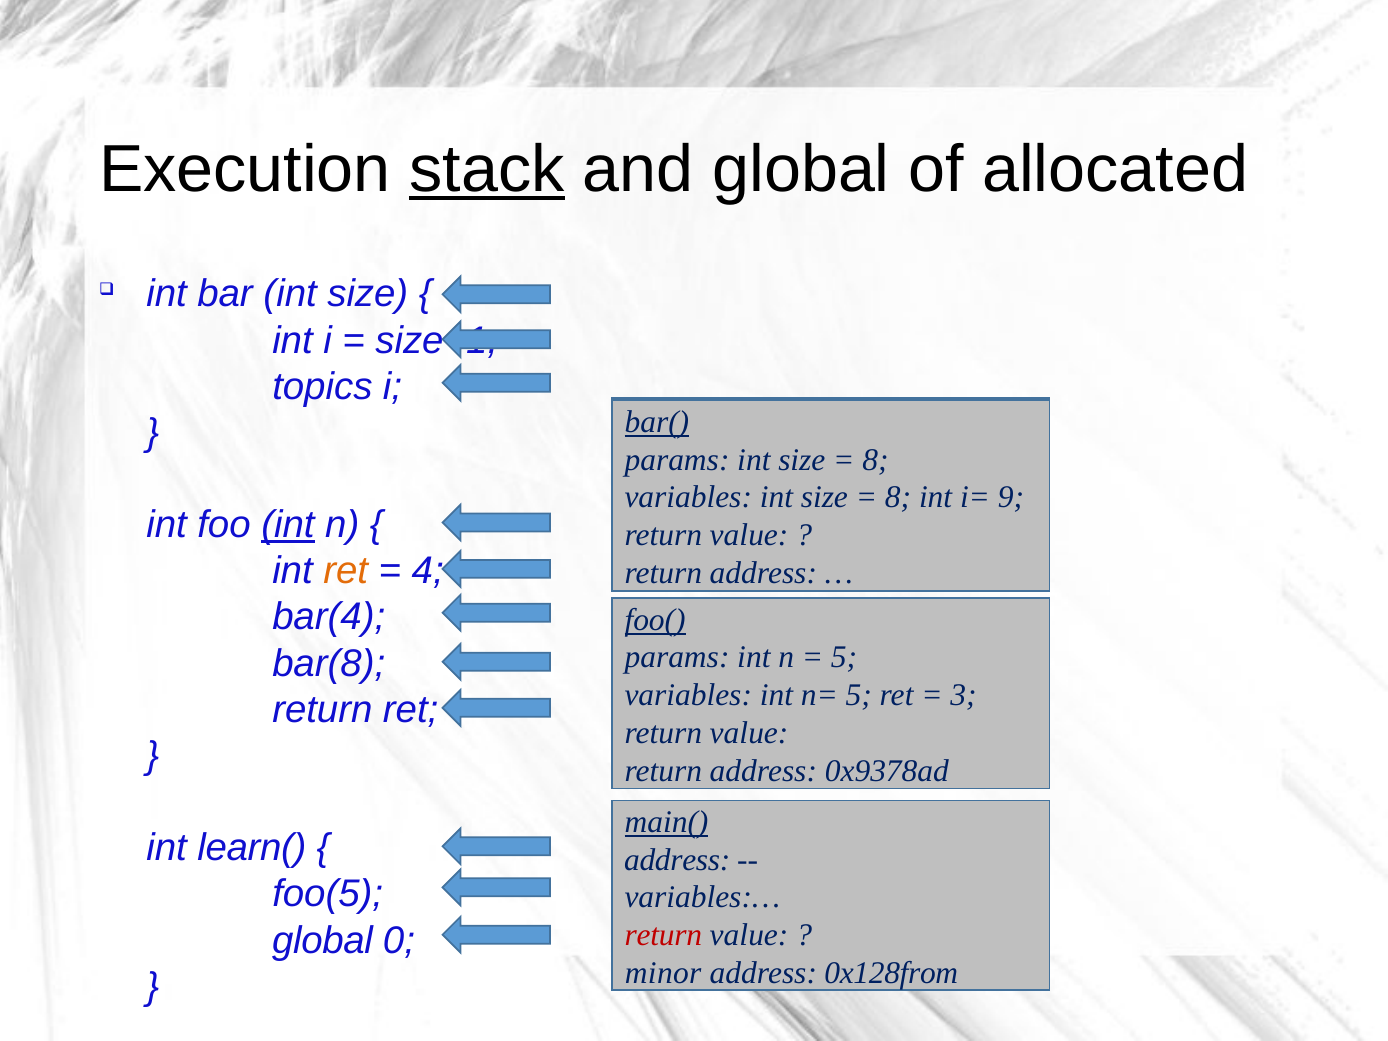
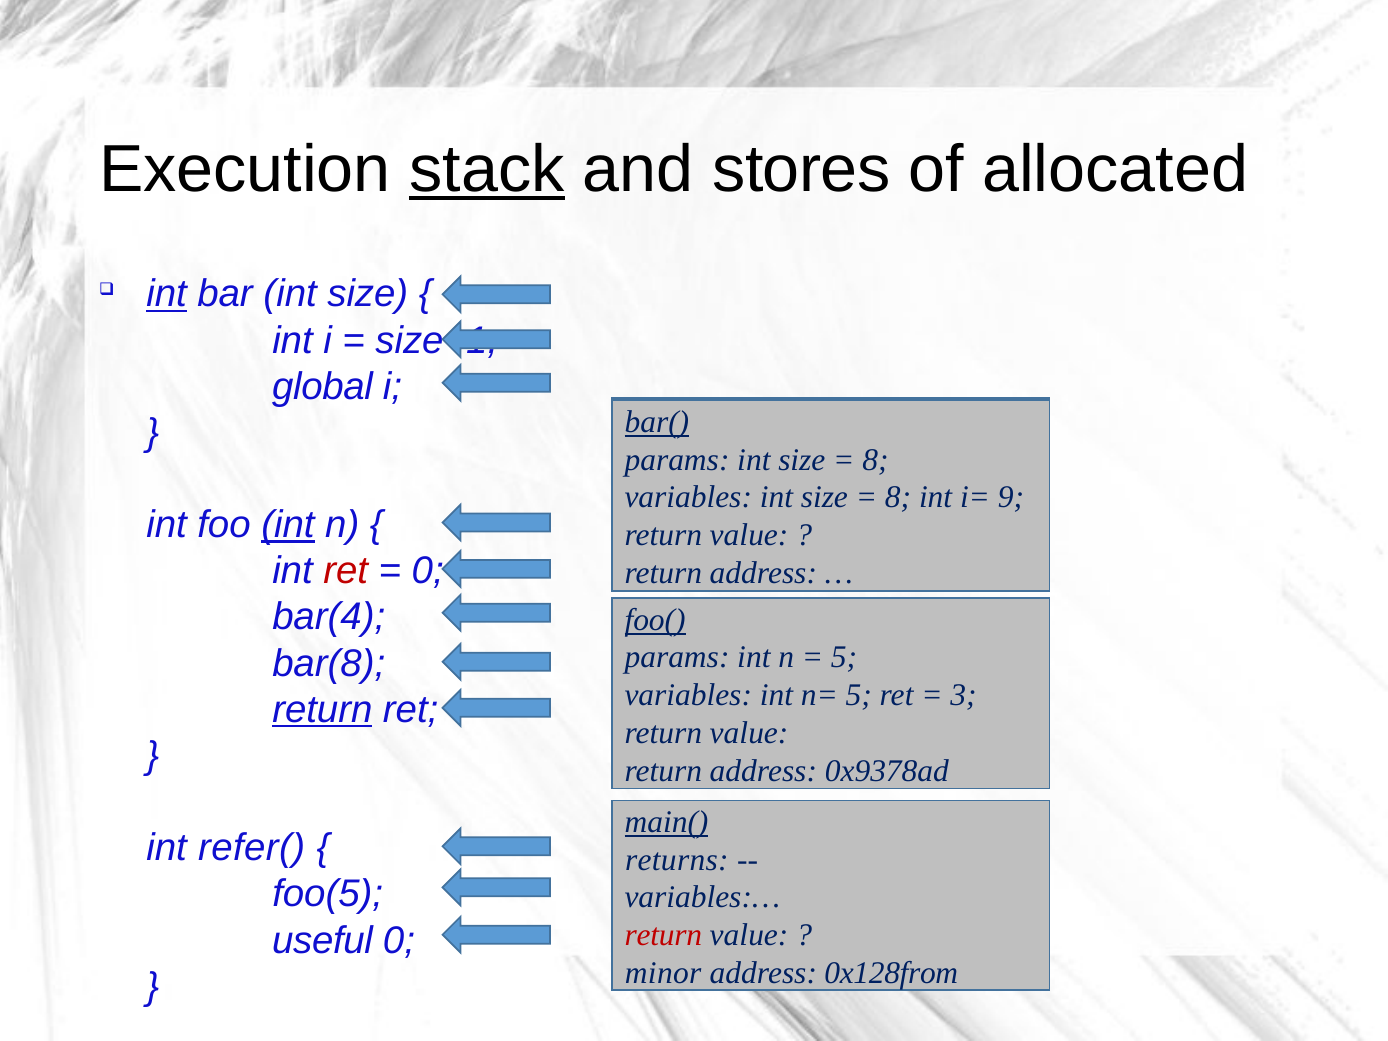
and global: global -> stores (801, 169)
int underline: none -> present (167, 294)
topics: topics -> global (323, 386)
ret colour: orange -> red (346, 571)
4: 4 -> 0 (428, 571)
return underline: none -> present (322, 709)
learn(: learn( -> refer( (252, 848)
address: address -> returns (677, 860)
global: global -> useful (323, 940)
